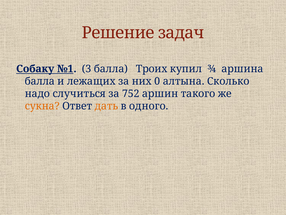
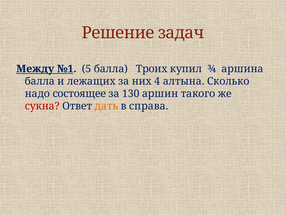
Собаку: Собаку -> Между (35, 69)
3: 3 -> 5 (87, 69)
0: 0 -> 4 (157, 81)
случиться: случиться -> состоящее (79, 93)
752: 752 -> 130 (131, 93)
сукна colour: orange -> red (42, 106)
одного: одного -> справа (149, 106)
